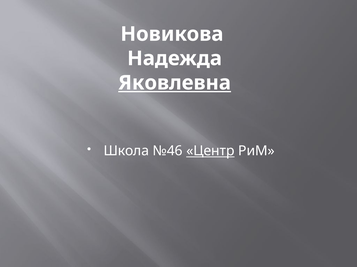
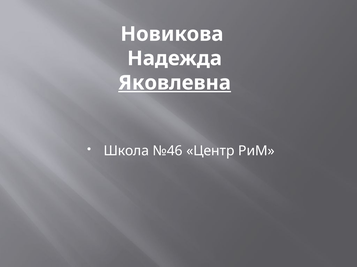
Центр underline: present -> none (210, 151)
